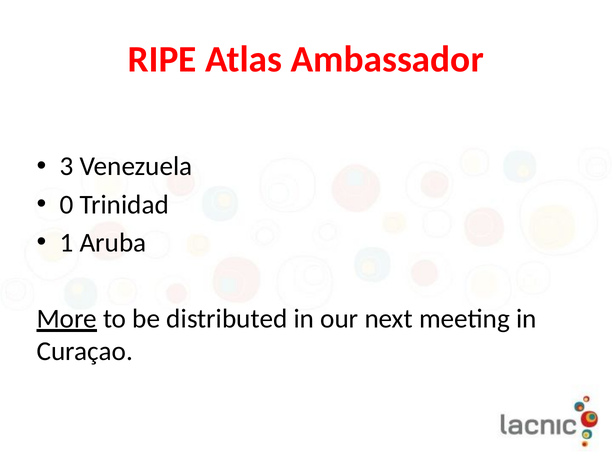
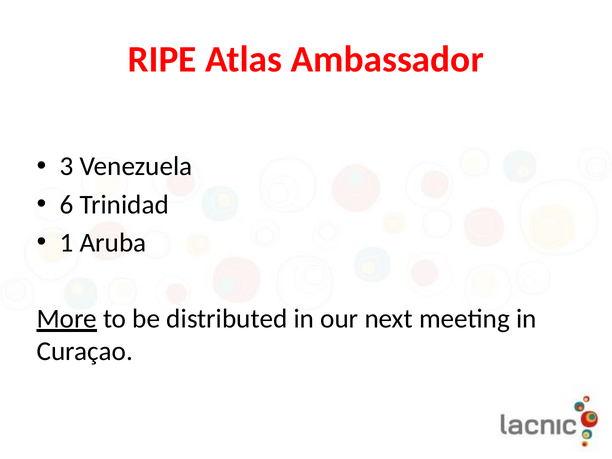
0: 0 -> 6 (67, 205)
